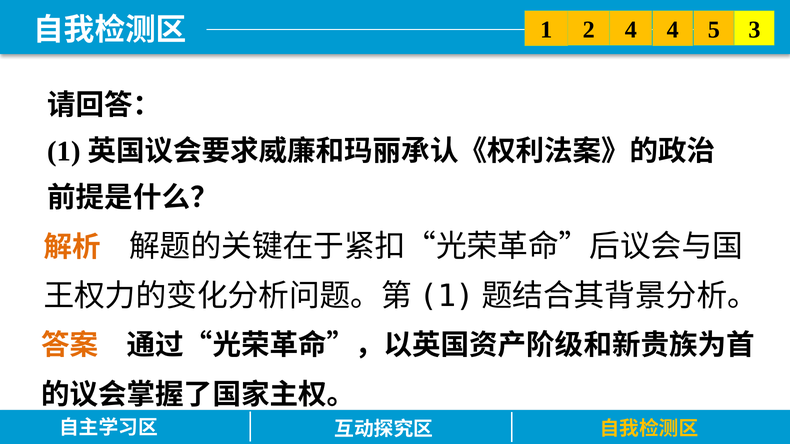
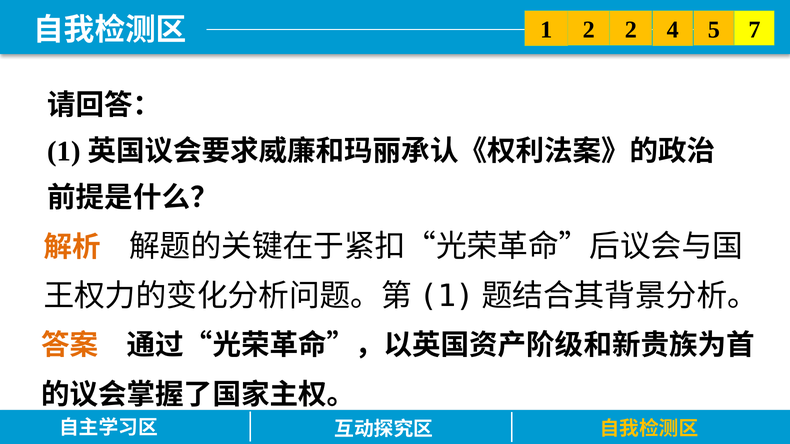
2 4: 4 -> 2 (631, 30)
3: 3 -> 7 (754, 30)
